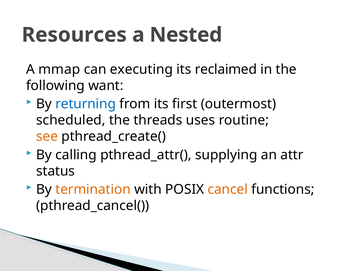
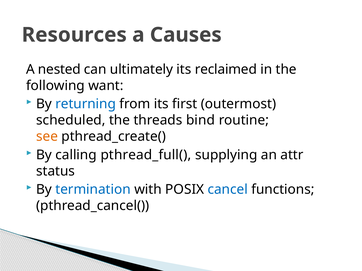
Nested: Nested -> Causes (186, 35)
mmap: mmap -> nested (59, 70)
executing: executing -> ultimately (141, 70)
uses: uses -> bind (201, 120)
pthread_attr(: pthread_attr( -> pthread_full( (146, 155)
termination colour: orange -> blue (93, 190)
cancel colour: orange -> blue (228, 190)
